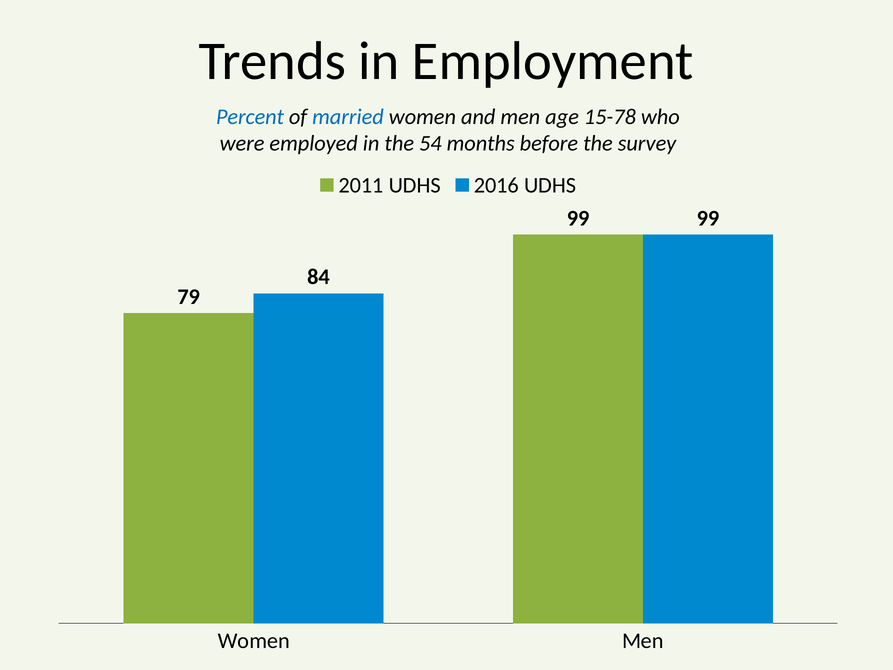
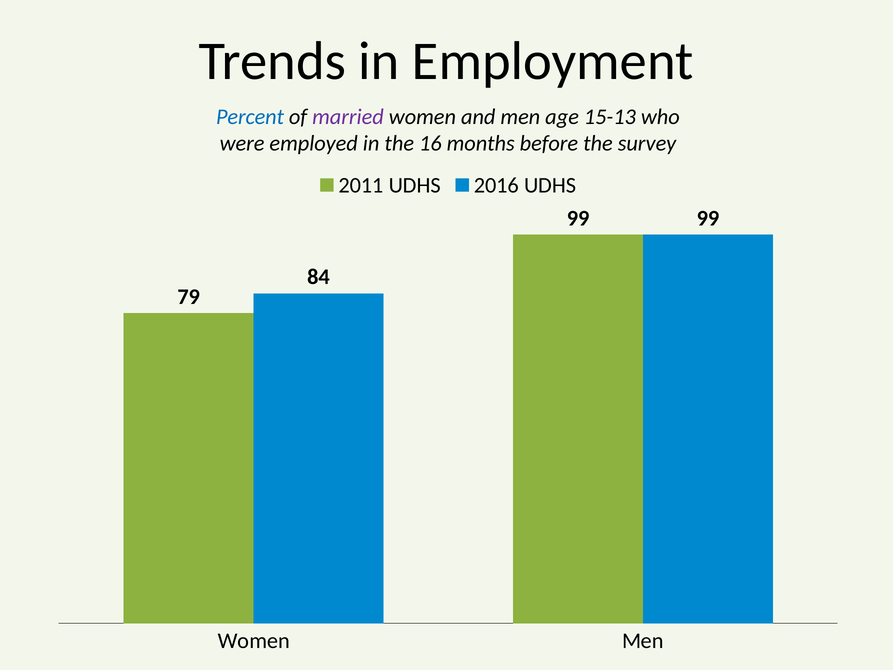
married colour: blue -> purple (348, 117)
15-78: 15-78 -> 15-13 (610, 117)
54: 54 -> 16 (430, 143)
